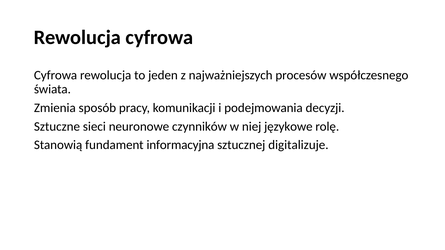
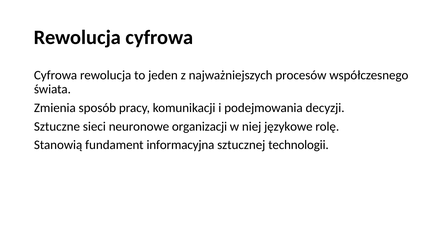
czynników: czynników -> organizacji (200, 127)
digitalizuje: digitalizuje -> technologii (298, 145)
